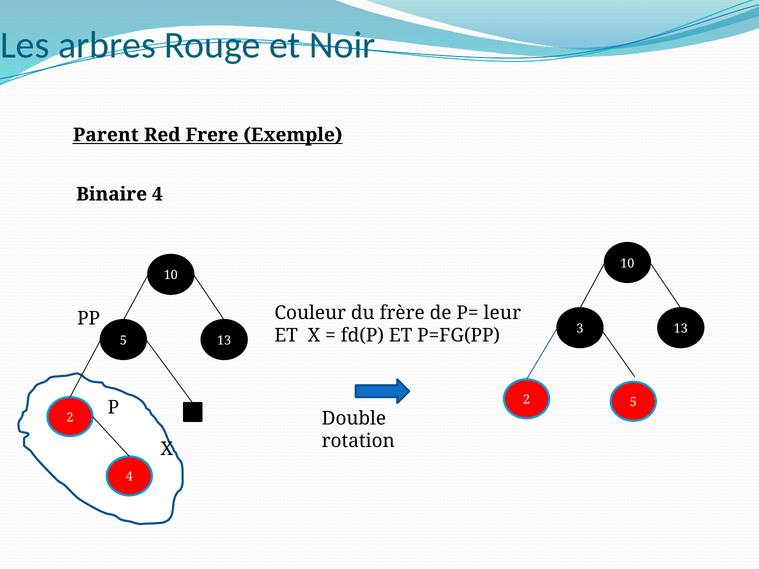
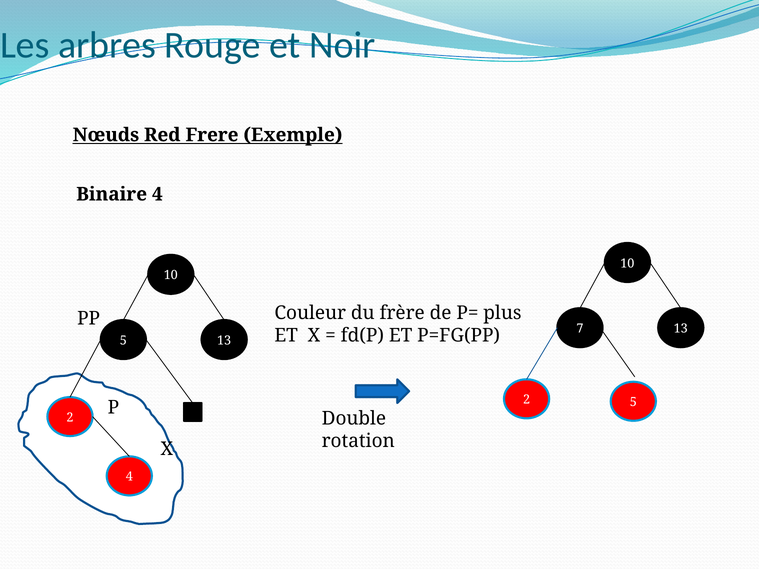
Parent: Parent -> Nœuds (106, 135)
leur: leur -> plus (502, 313)
3: 3 -> 7 (580, 329)
